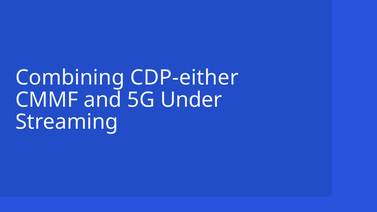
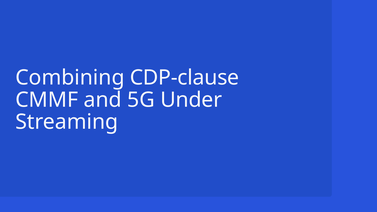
CDP-either: CDP-either -> CDP-clause (184, 78)
